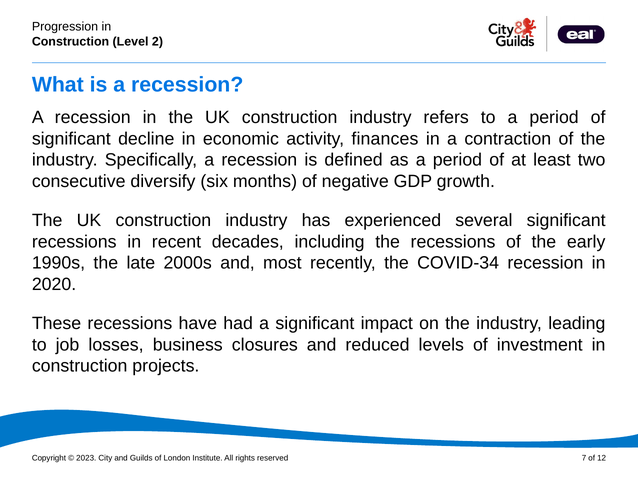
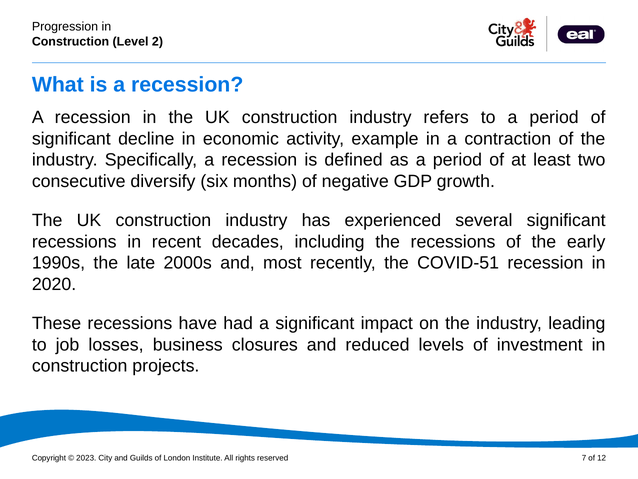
finances: finances -> example (385, 139)
COVID-34: COVID-34 -> COVID-51 (458, 263)
